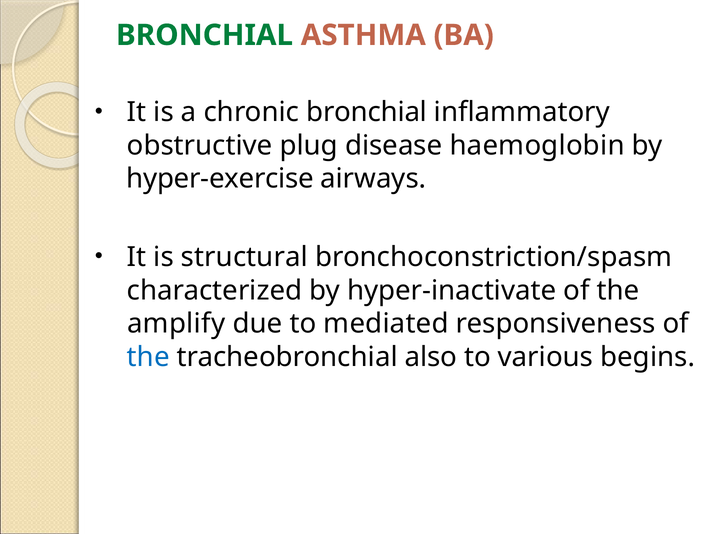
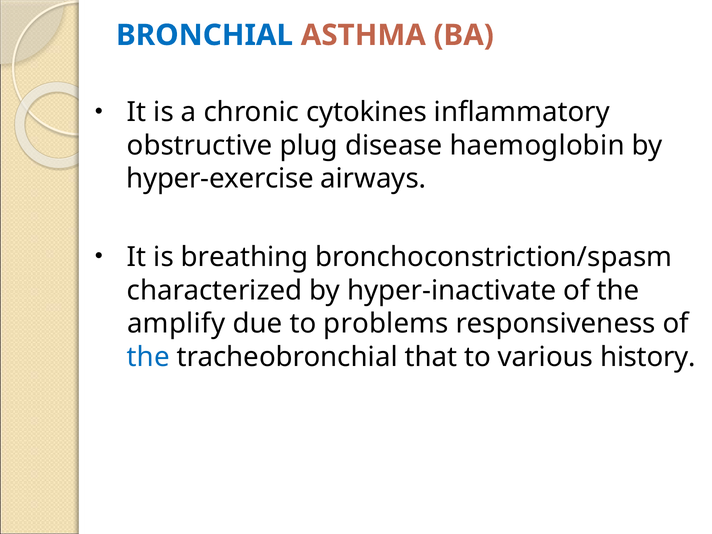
BRONCHIAL colour: green -> blue (205, 35)
chronic bronchial: bronchial -> cytokines (367, 112)
structural: structural -> breathing (245, 257)
mediated: mediated -> problems (386, 324)
also: also -> that (431, 357)
begins: begins -> history (648, 357)
